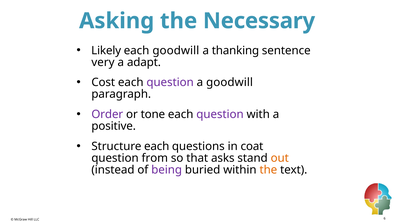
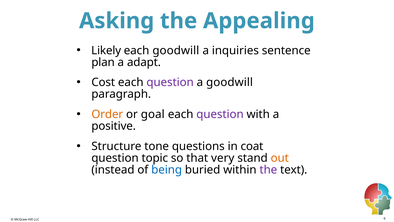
Necessary: Necessary -> Appealing (259, 21)
thanking: thanking -> inquiries (235, 50)
very: very -> plan (103, 62)
Order colour: purple -> orange (107, 114)
tone: tone -> goal (153, 114)
Structure each: each -> tone (157, 146)
from: from -> topic (155, 158)
asks: asks -> very (223, 158)
being colour: purple -> blue (167, 170)
the colour: orange -> purple (268, 170)
